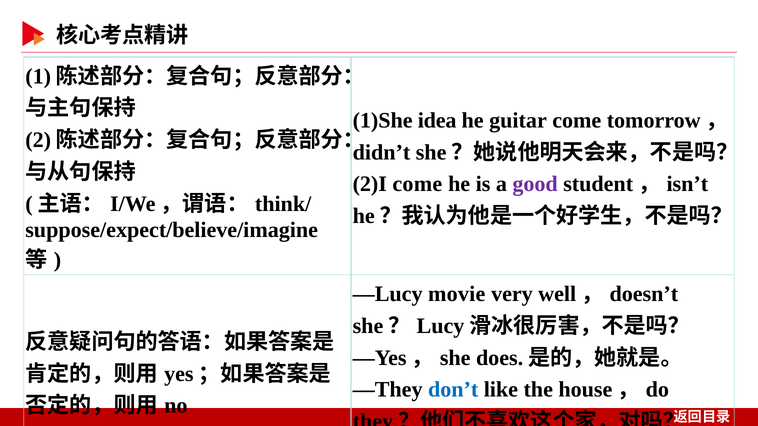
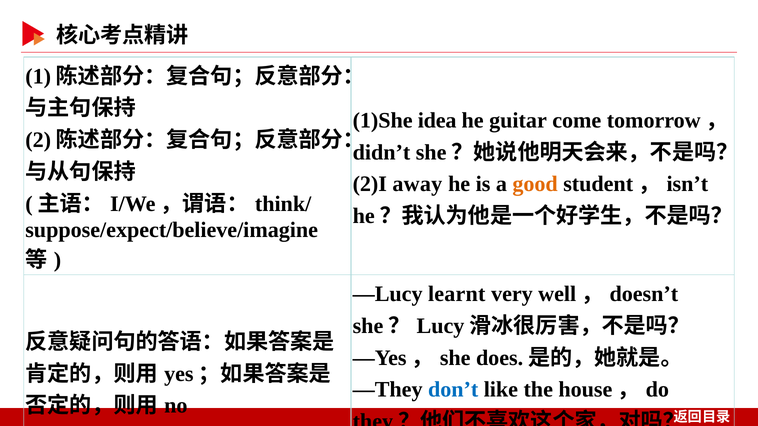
2)I come: come -> away (417, 184)
good colour: purple -> orange (535, 184)
movie: movie -> learnt (457, 294)
